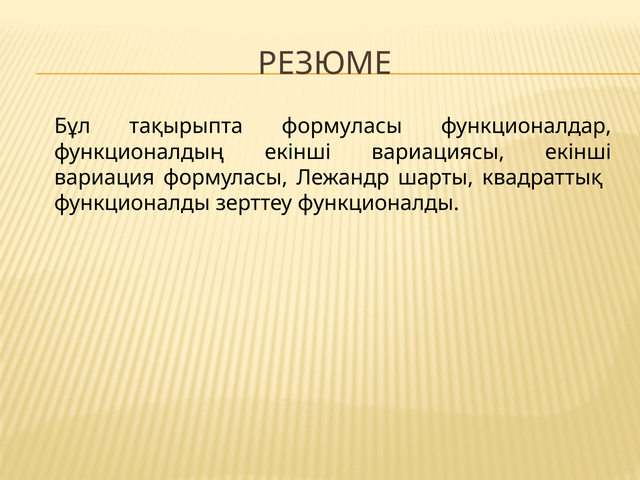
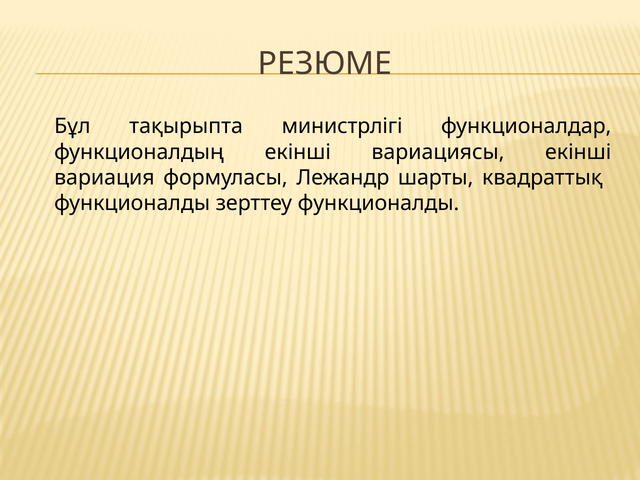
тақырыпта формуласы: формуласы -> министрлігі (342, 126)
